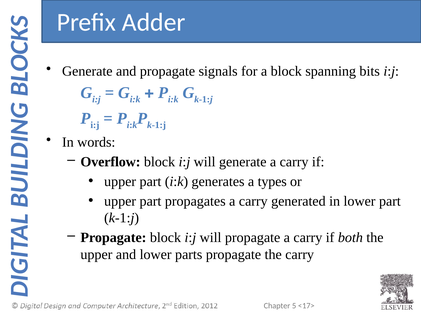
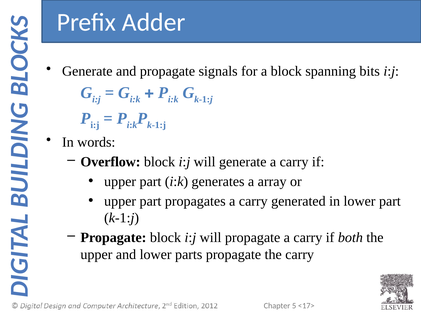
types: types -> array (272, 181)
